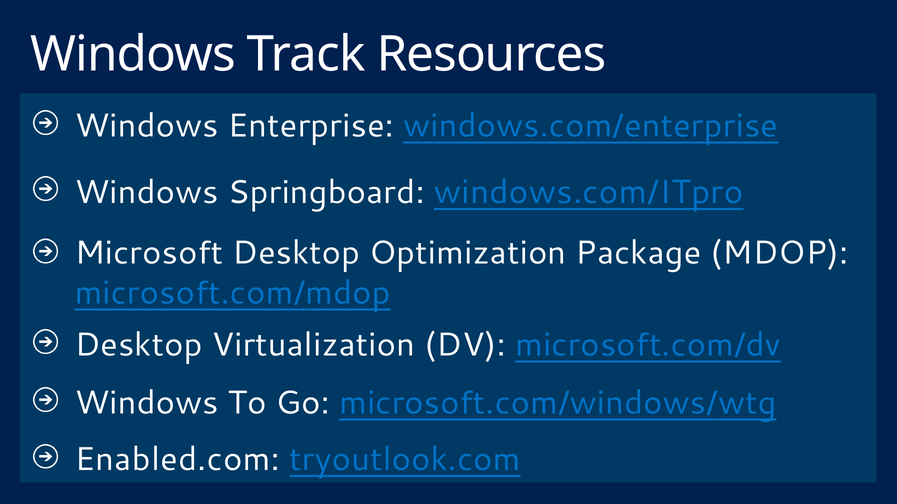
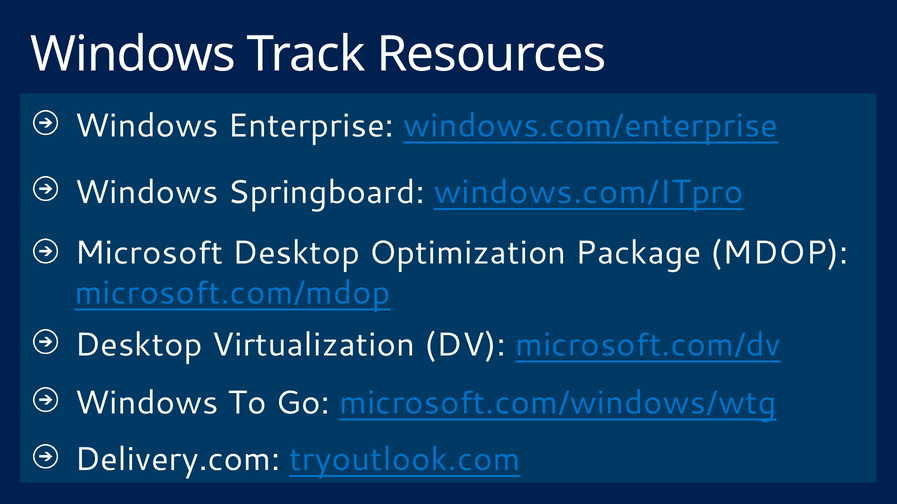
Enabled.com: Enabled.com -> Delivery.com (177, 460)
